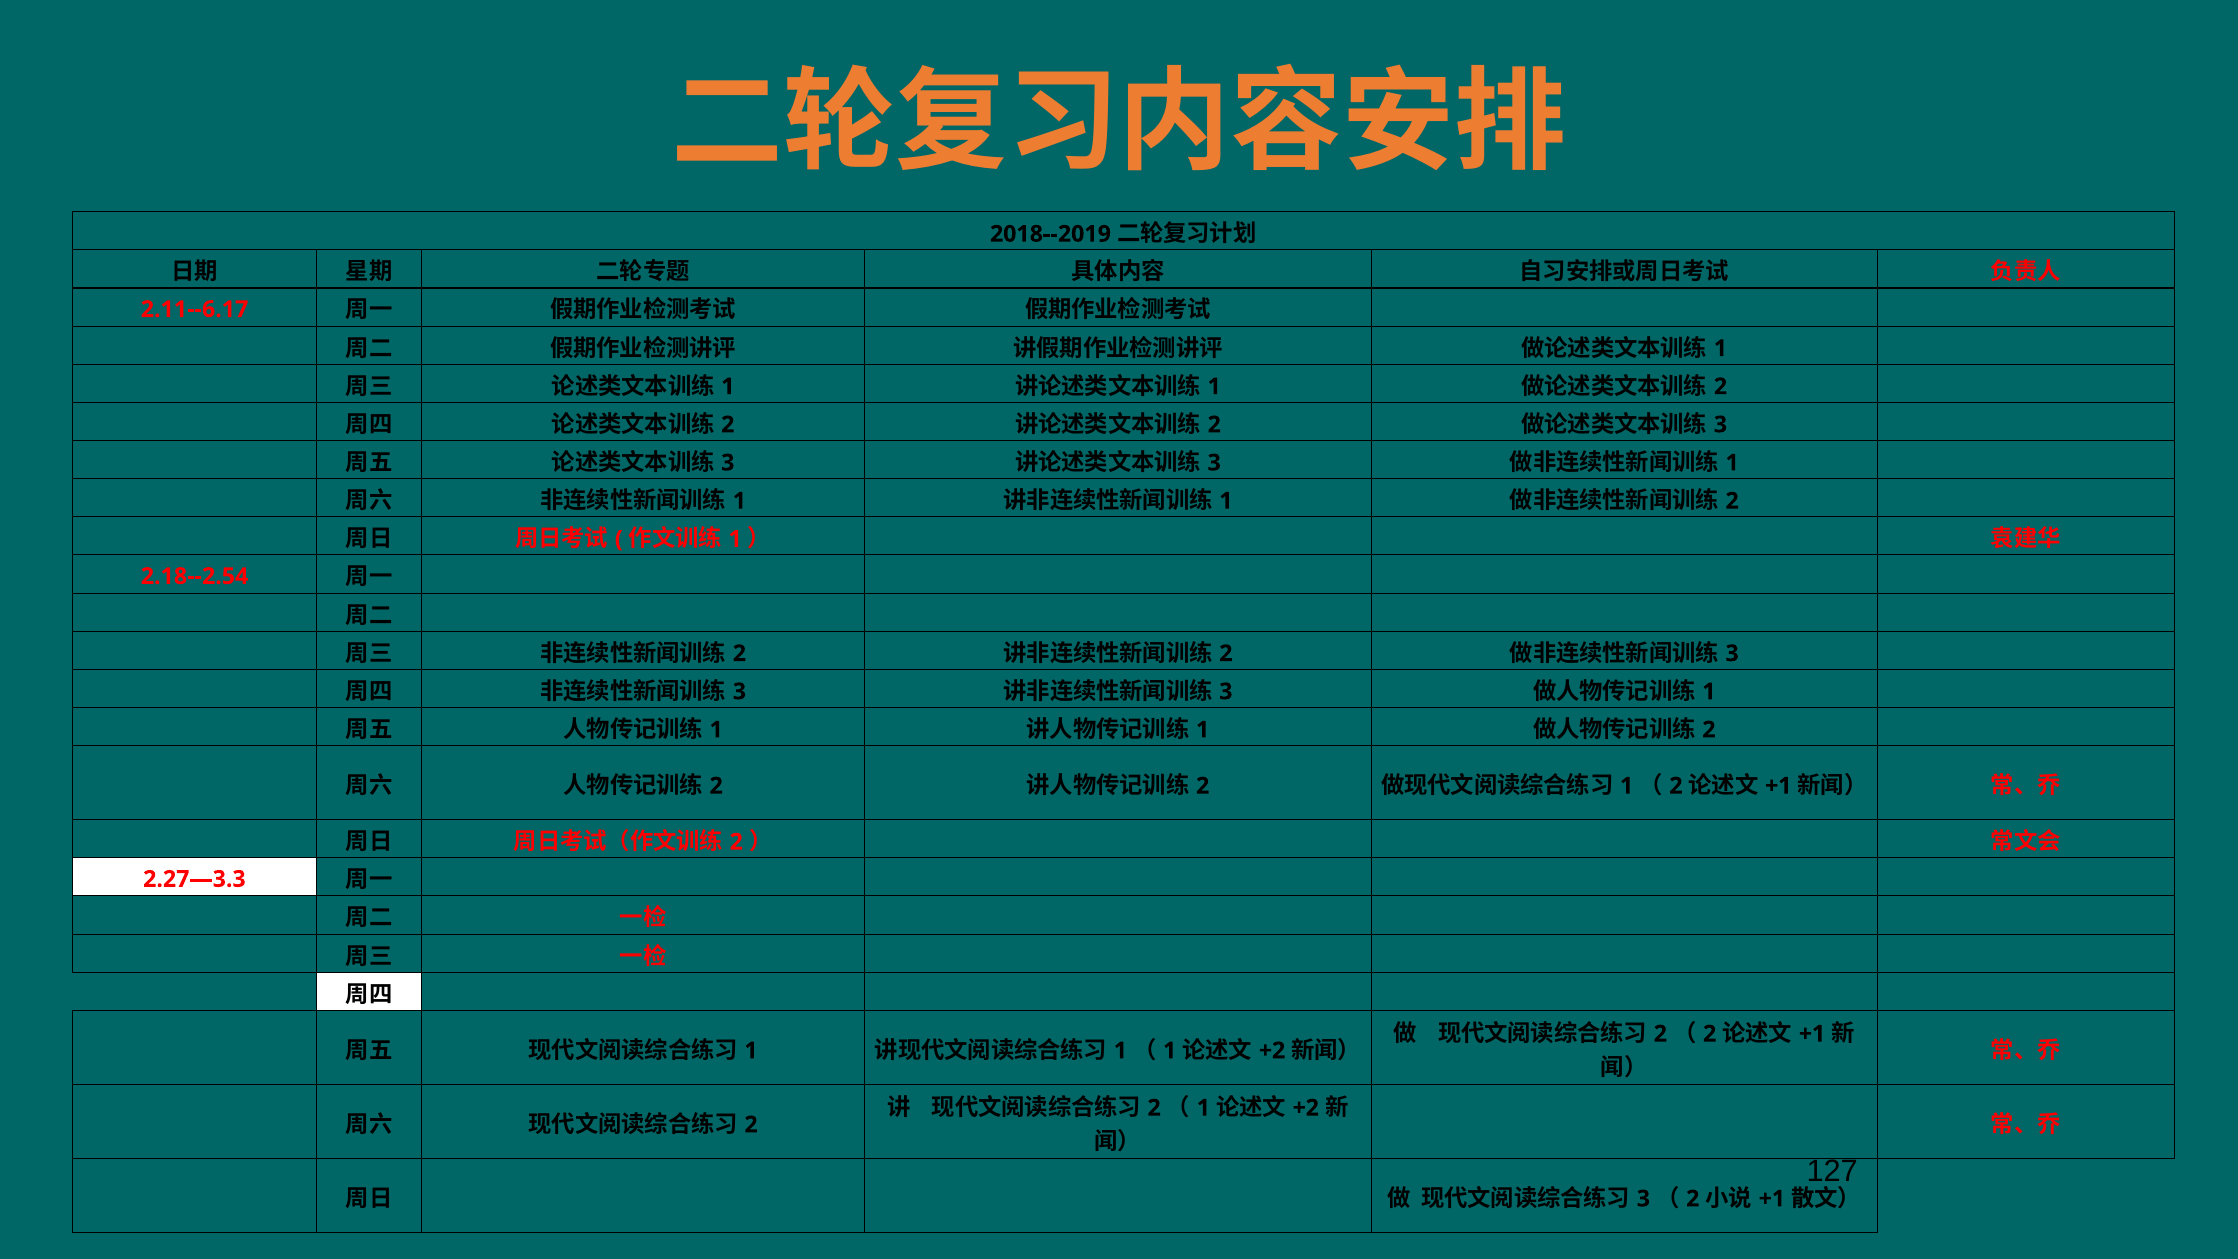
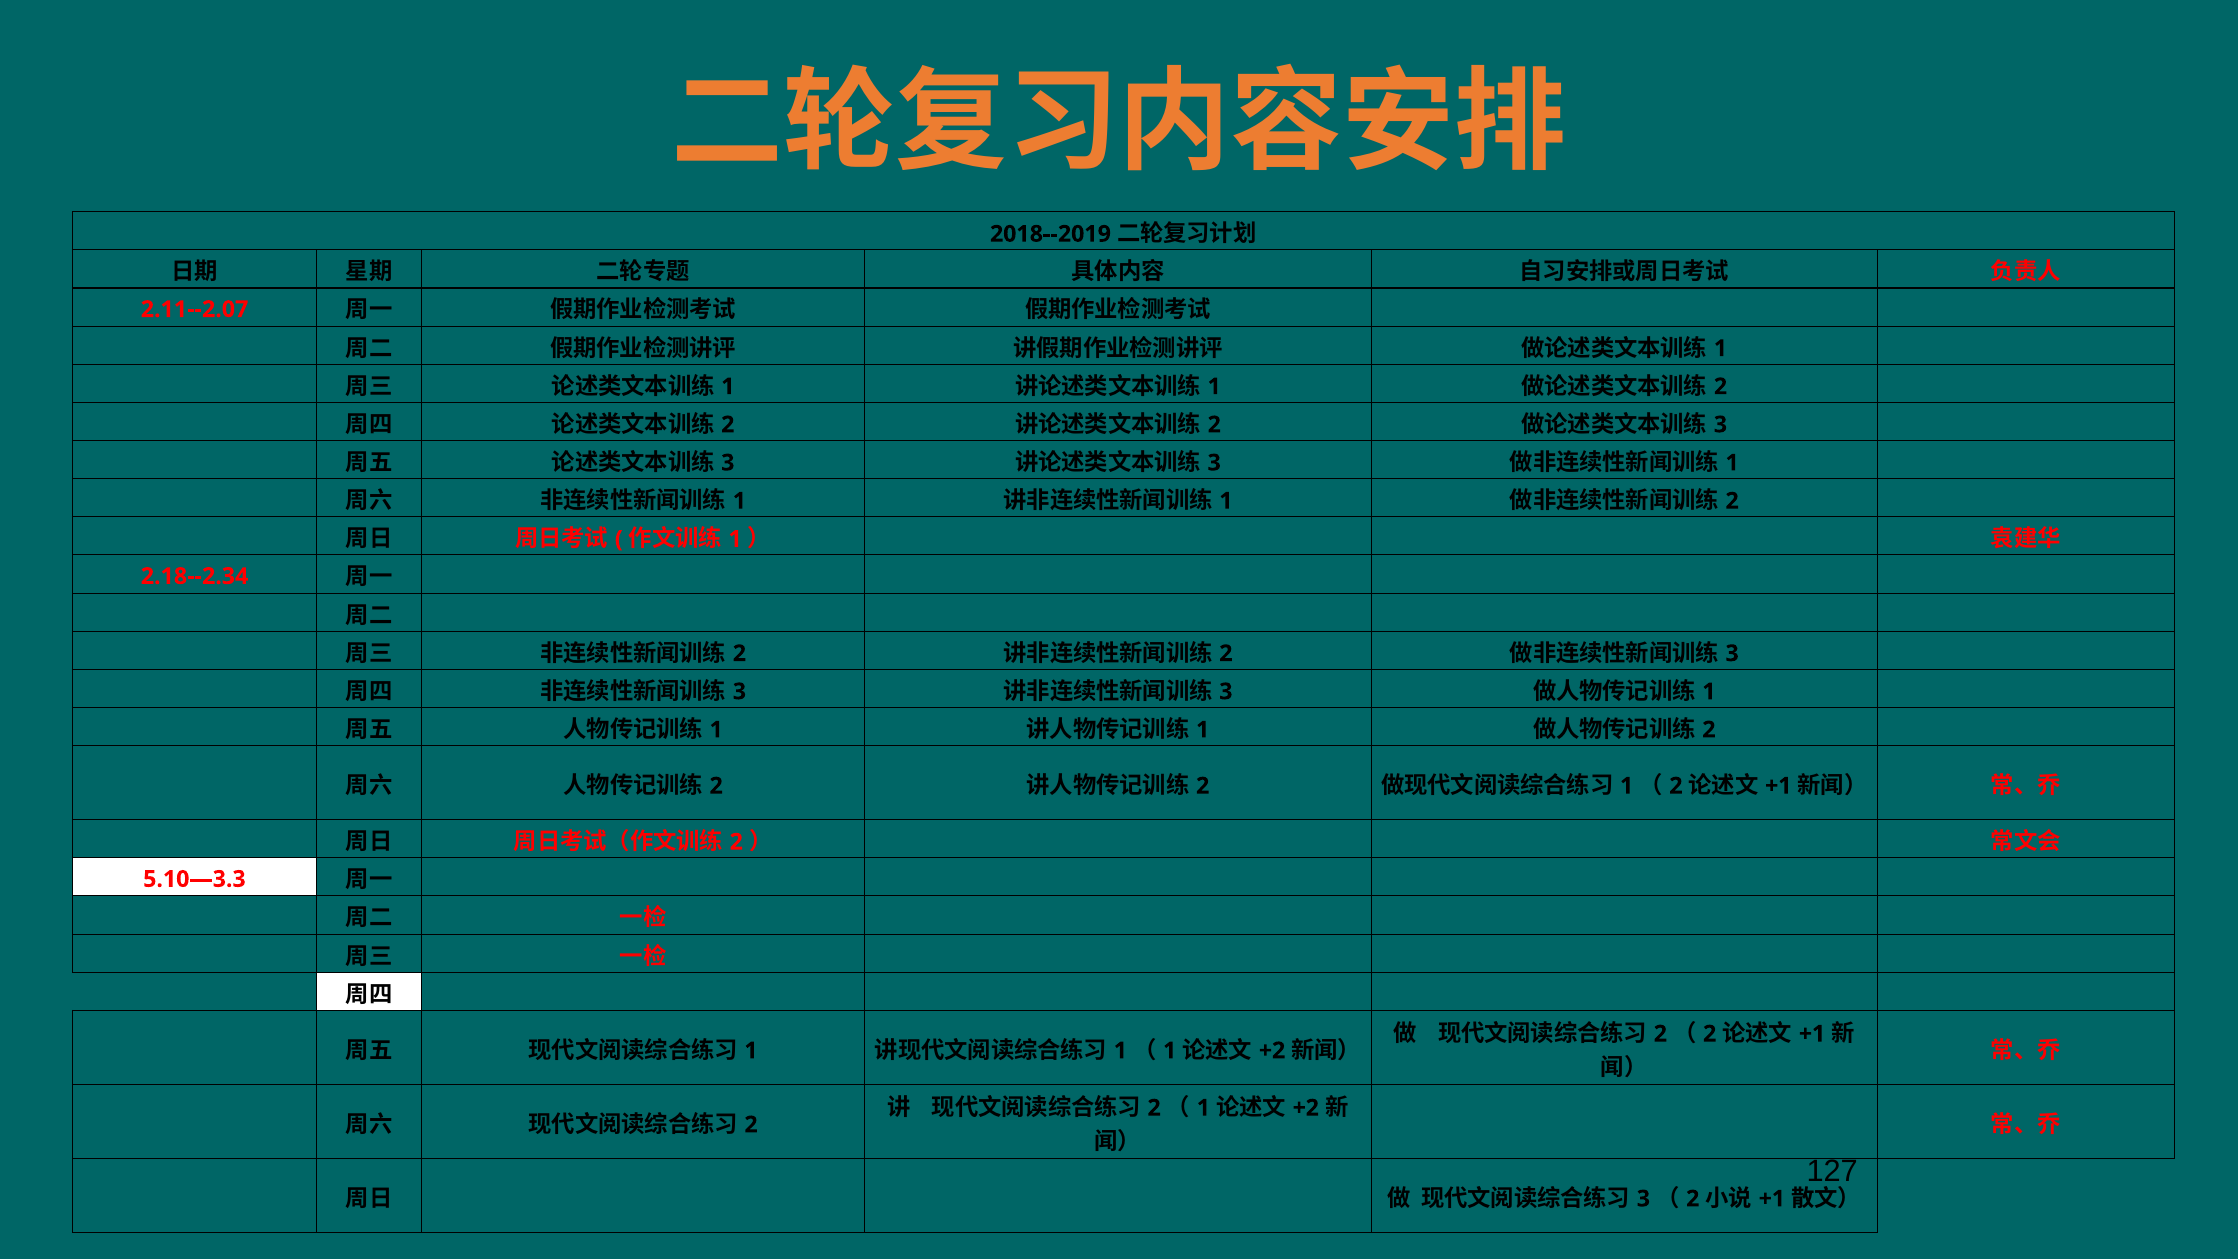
2.11--6.17: 2.11--6.17 -> 2.11--2.07 (195, 309)
2.18--2.54: 2.18--2.54 -> 2.18--2.34 (195, 576)
2.27—3.3: 2.27—3.3 -> 5.10—3.3 (194, 879)
